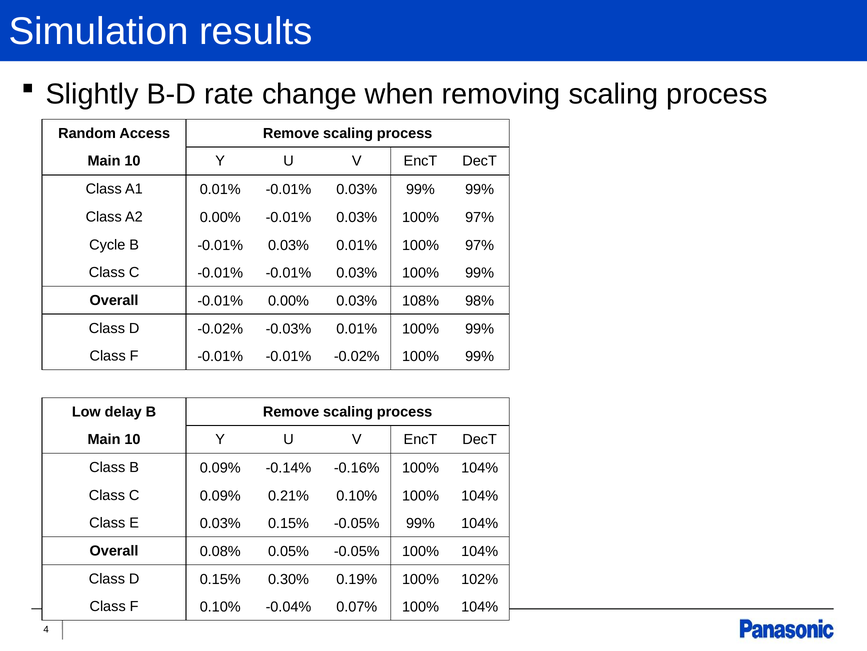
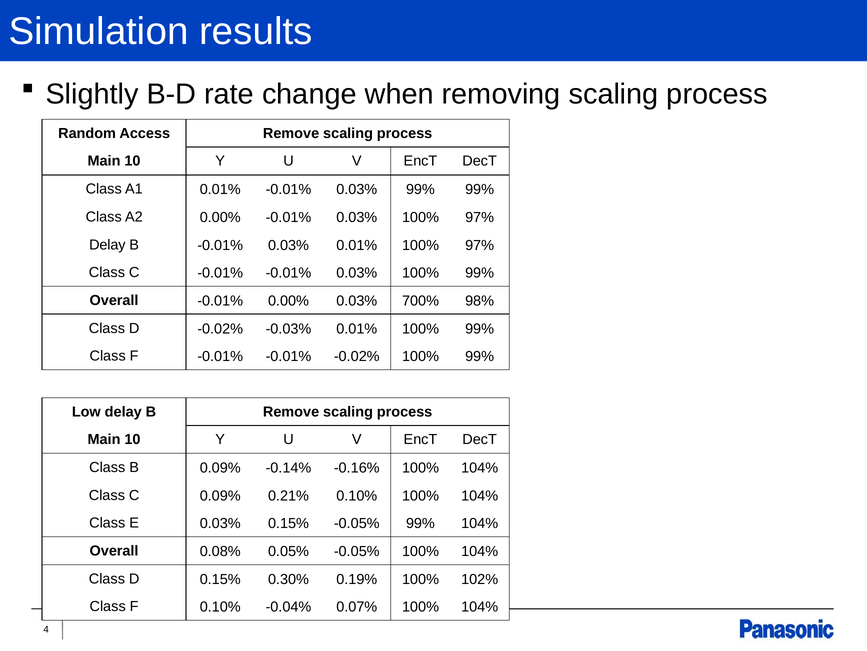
Cycle: Cycle -> Delay (107, 244)
108%: 108% -> 700% (421, 301)
